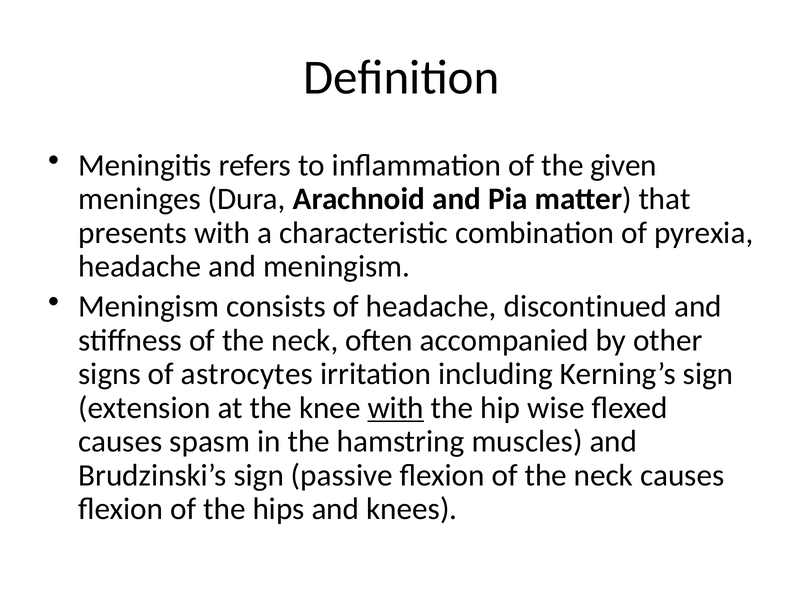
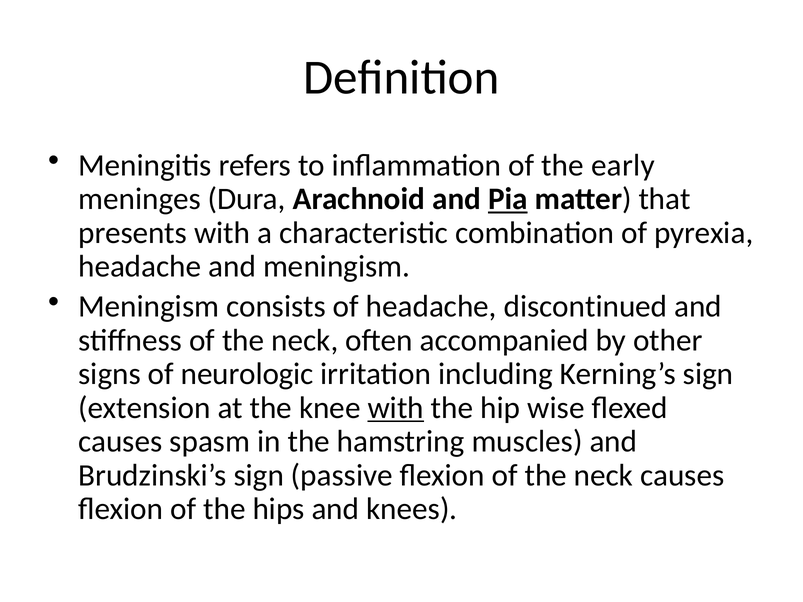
given: given -> early (623, 165)
Pia underline: none -> present (508, 199)
astrocytes: astrocytes -> neurologic (247, 374)
